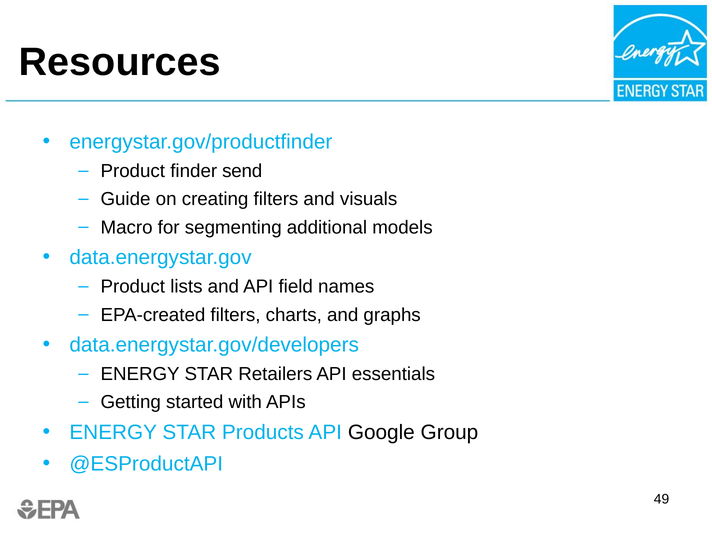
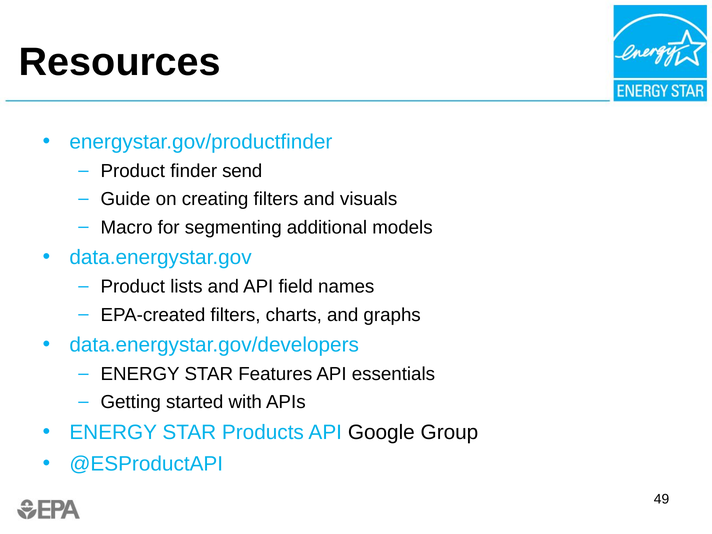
Retailers: Retailers -> Features (275, 374)
